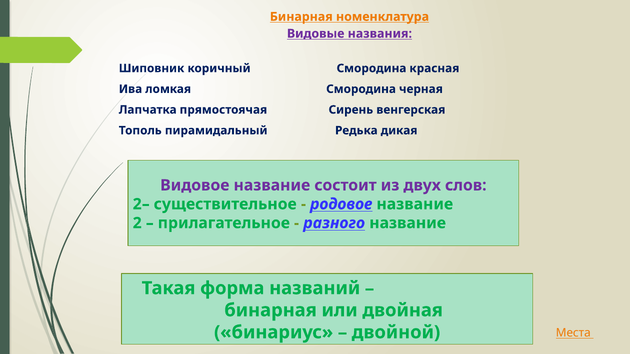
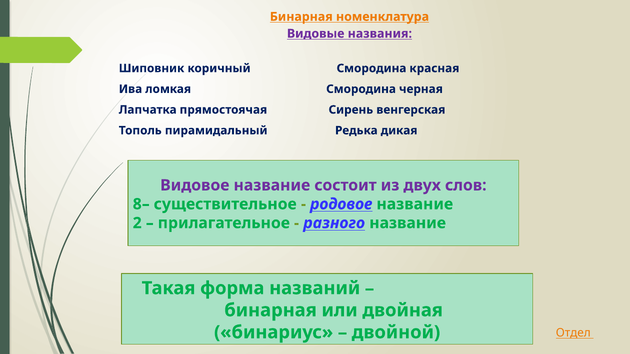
2–: 2– -> 8– (141, 204)
Места: Места -> Отдел (573, 333)
